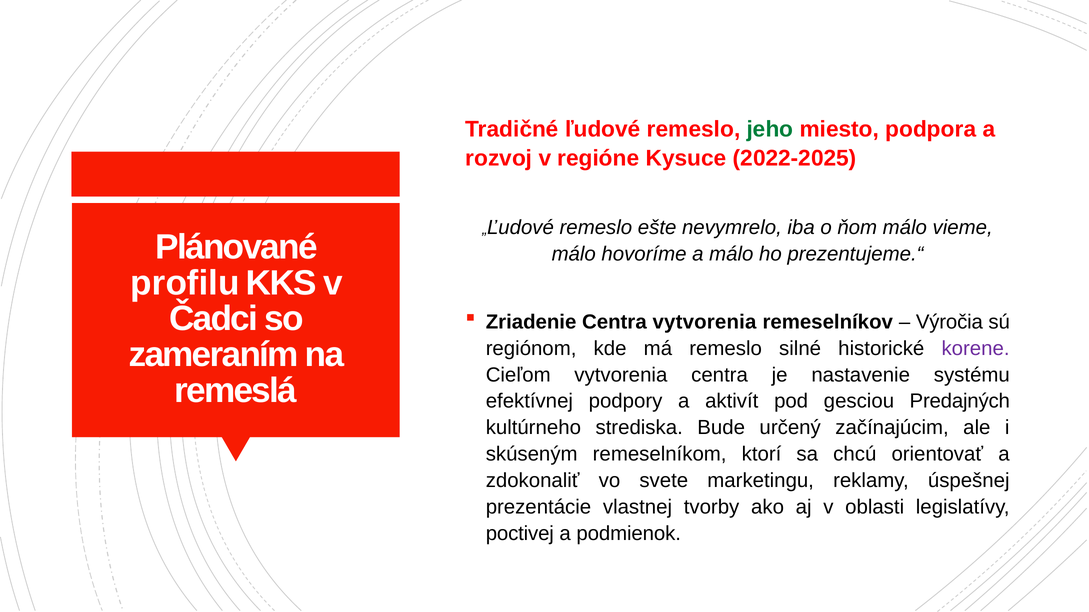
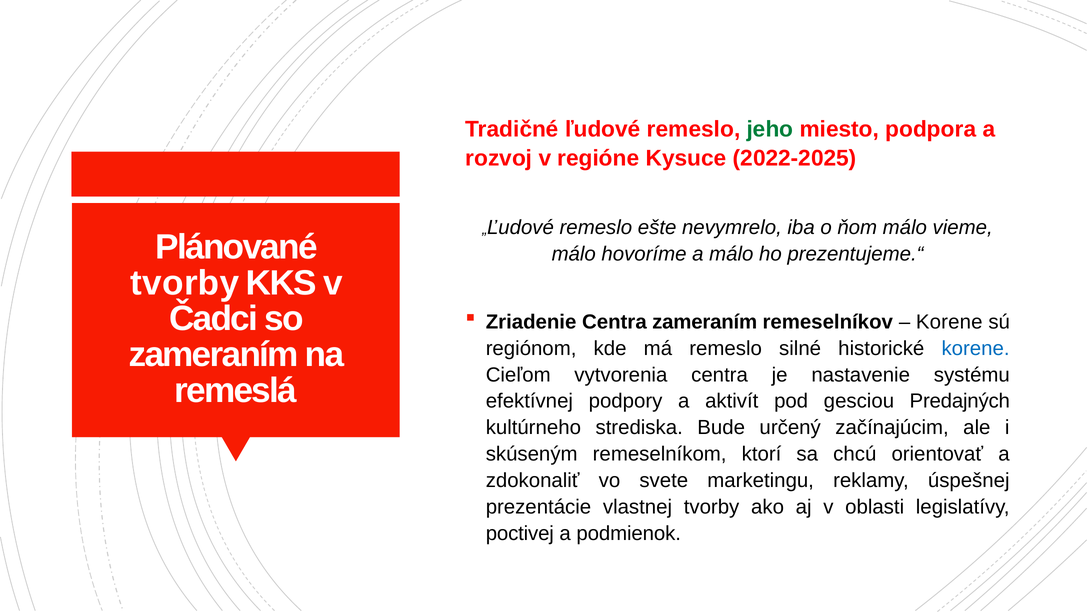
profilu: profilu -> tvorby (185, 283)
Centra vytvorenia: vytvorenia -> zameraním (705, 322)
Výročia: Výročia -> Korene (949, 322)
korene colour: purple -> blue (976, 349)
